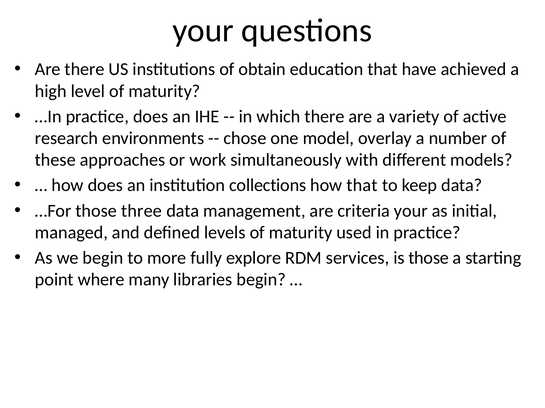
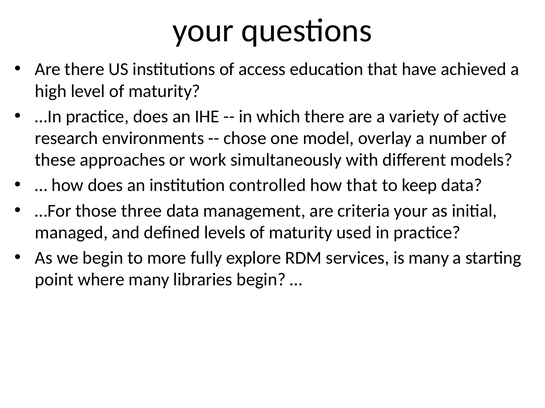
obtain: obtain -> access (262, 69)
collections: collections -> controlled (267, 186)
is those: those -> many (429, 258)
